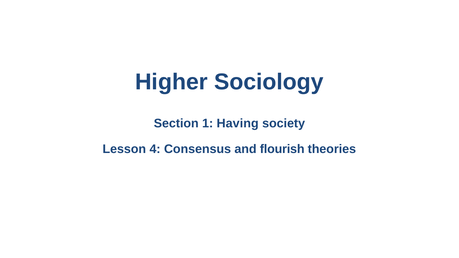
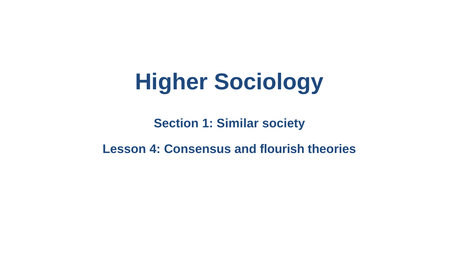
Having: Having -> Similar (238, 123)
